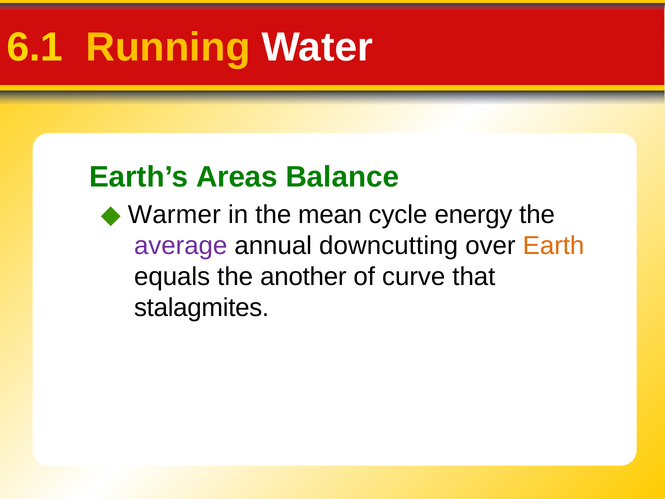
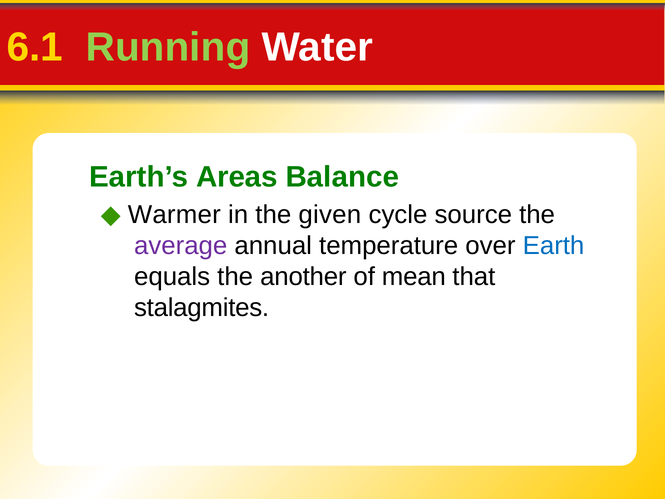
Running colour: yellow -> light green (168, 47)
mean: mean -> given (330, 215)
energy: energy -> source (473, 215)
downcutting: downcutting -> temperature (389, 246)
Earth colour: orange -> blue (554, 246)
curve: curve -> mean (414, 277)
